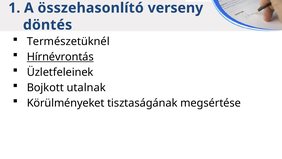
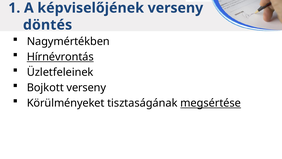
összehasonlító: összehasonlító -> képviselőjének (91, 8)
Természetüknél: Természetüknél -> Nagymértékben (68, 41)
Bojkott utalnak: utalnak -> verseny (86, 88)
megsértése underline: none -> present (211, 103)
